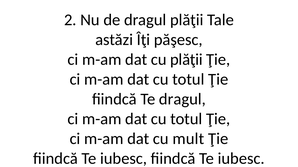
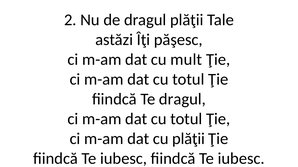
cu plăţii: plăţii -> mult (186, 60)
cu mult: mult -> plăţii (188, 139)
